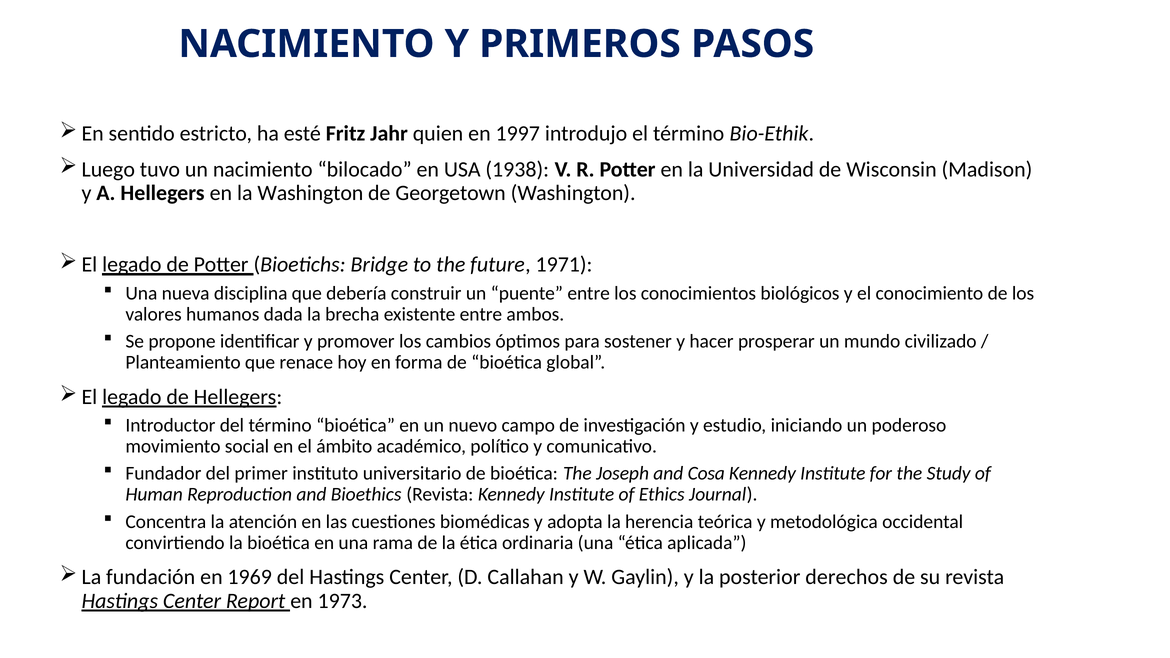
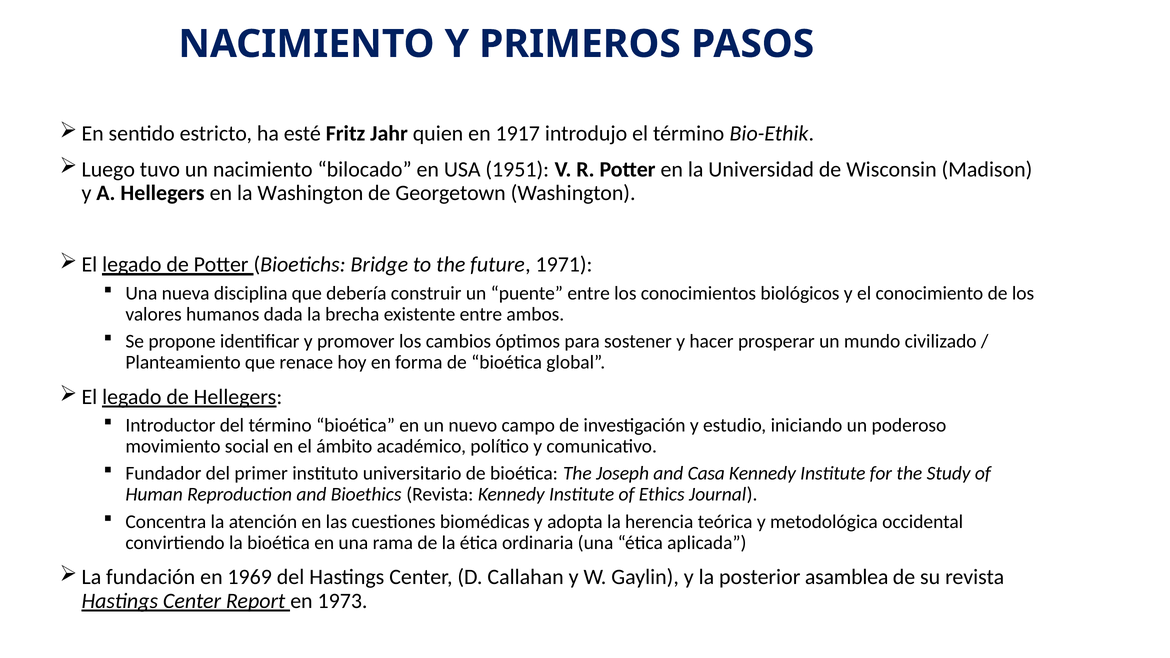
1997: 1997 -> 1917 (518, 133)
1938: 1938 -> 1951 (517, 169)
Cosa: Cosa -> Casa (706, 474)
derechos: derechos -> asamblea (847, 577)
